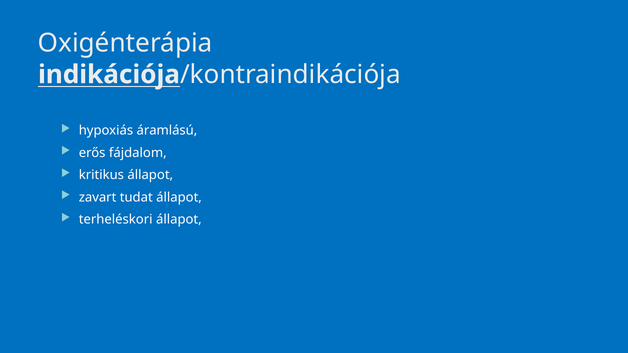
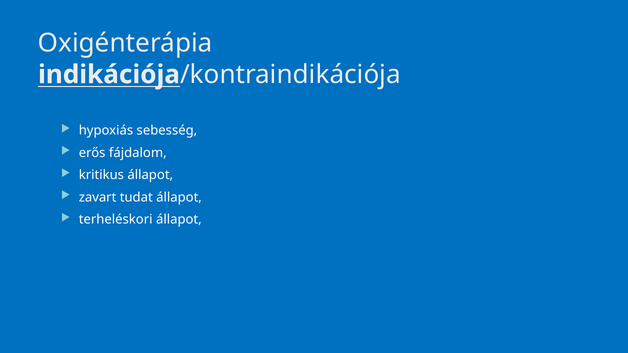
áramlású: áramlású -> sebesség (167, 131)
